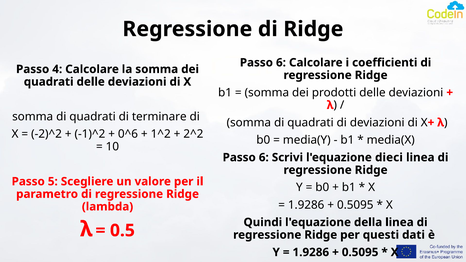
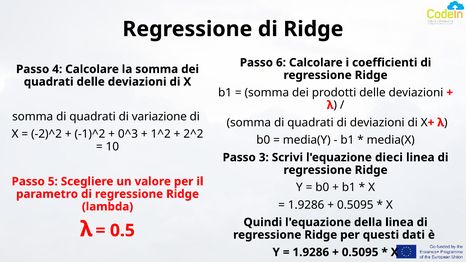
terminare: terminare -> variazione (159, 117)
0^6: 0^6 -> 0^3 (128, 134)
6: 6 -> 3 (264, 158)
